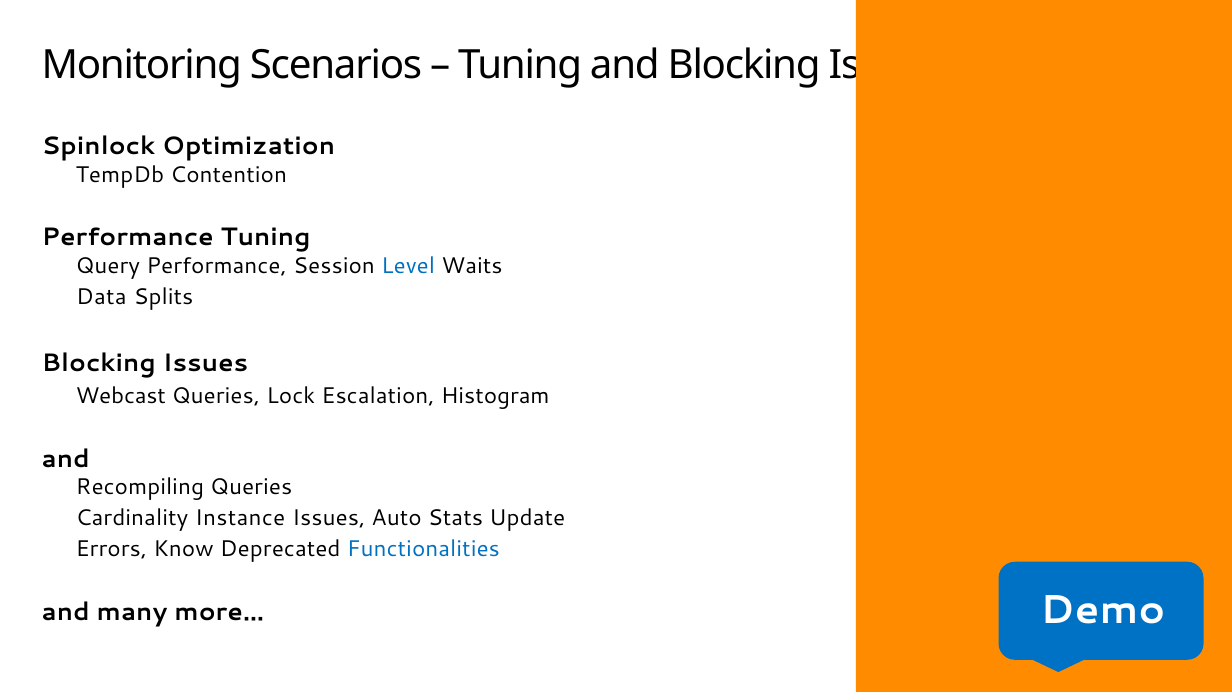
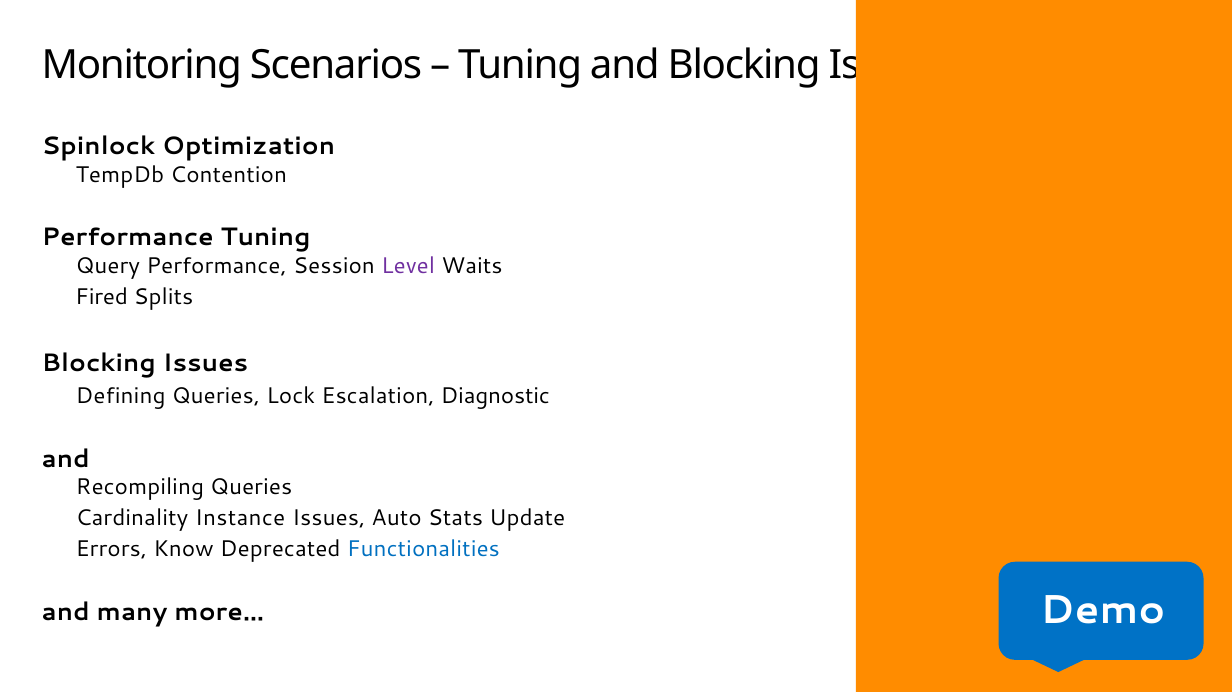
Level colour: blue -> purple (408, 266)
Data: Data -> Fired (102, 297)
Webcast: Webcast -> Defining (121, 396)
Histogram: Histogram -> Diagnostic (495, 396)
